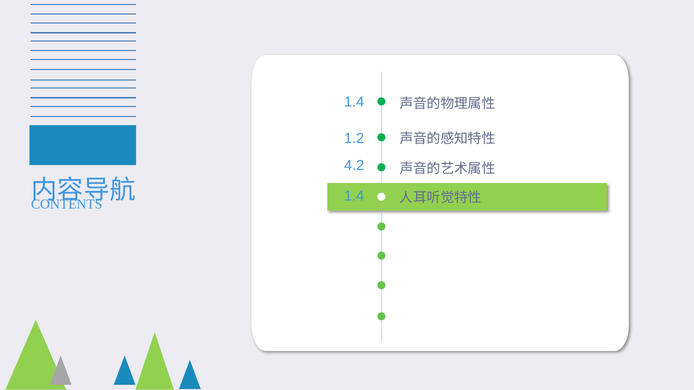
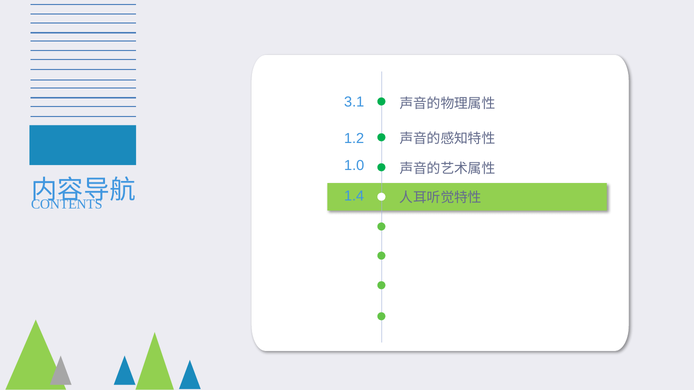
1.4: 1.4 -> 3.1 (354, 102)
4.2: 4.2 -> 1.0 (354, 166)
